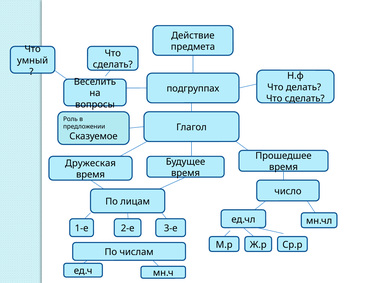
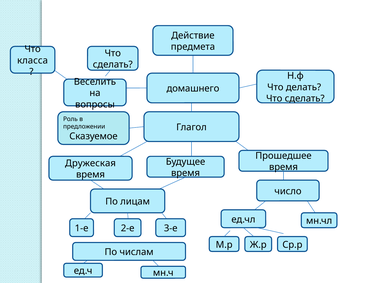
умный: умный -> класса (33, 60)
подгруппах: подгруппах -> домашнего (193, 89)
